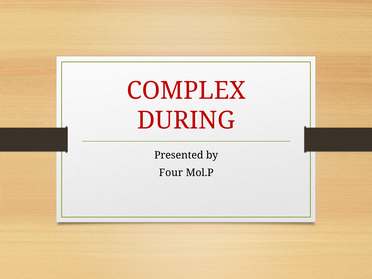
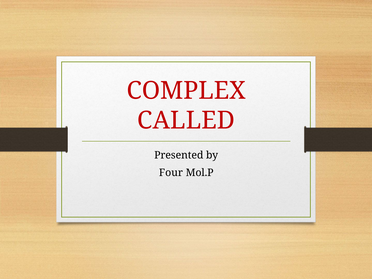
DURING: DURING -> CALLED (186, 120)
